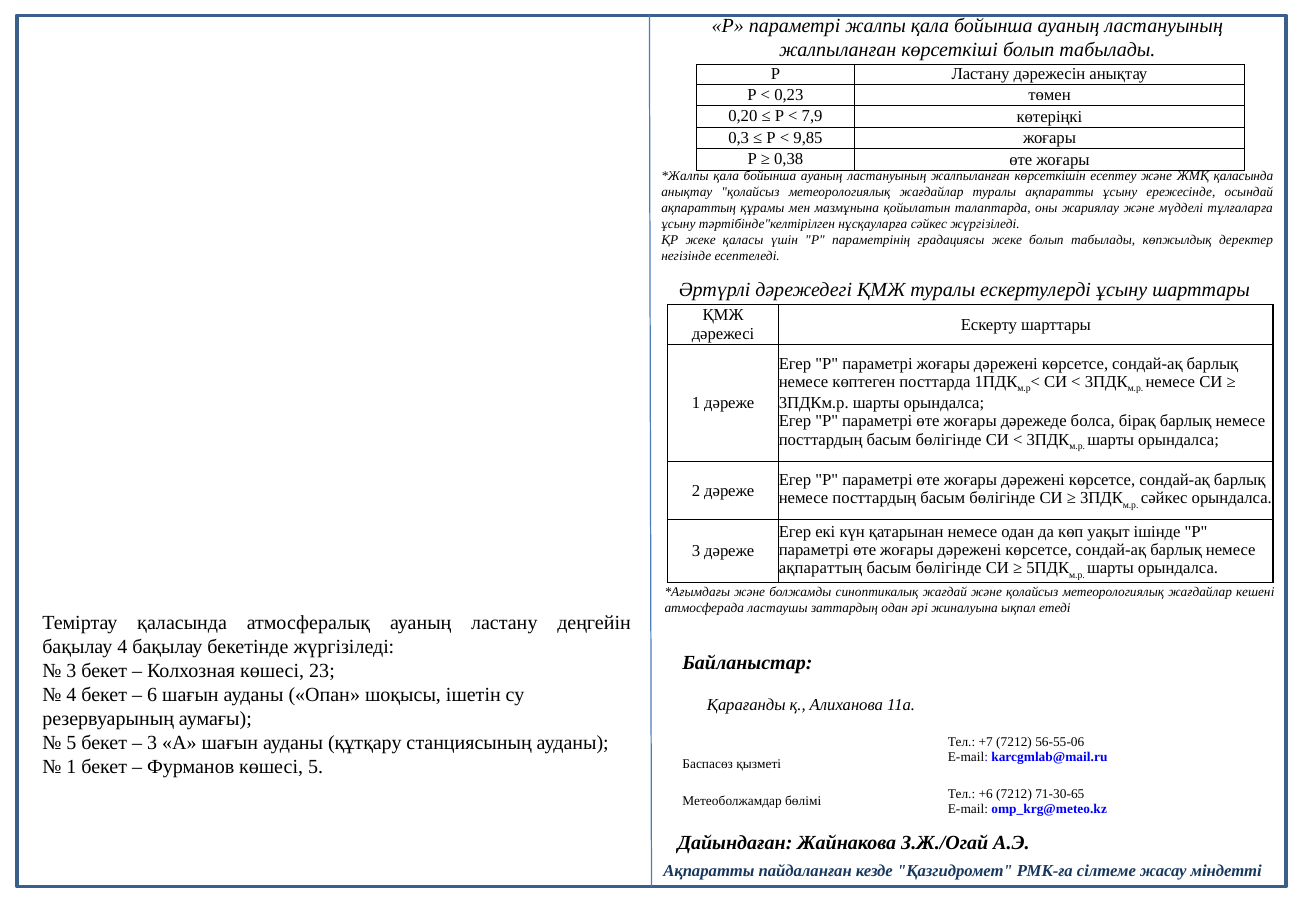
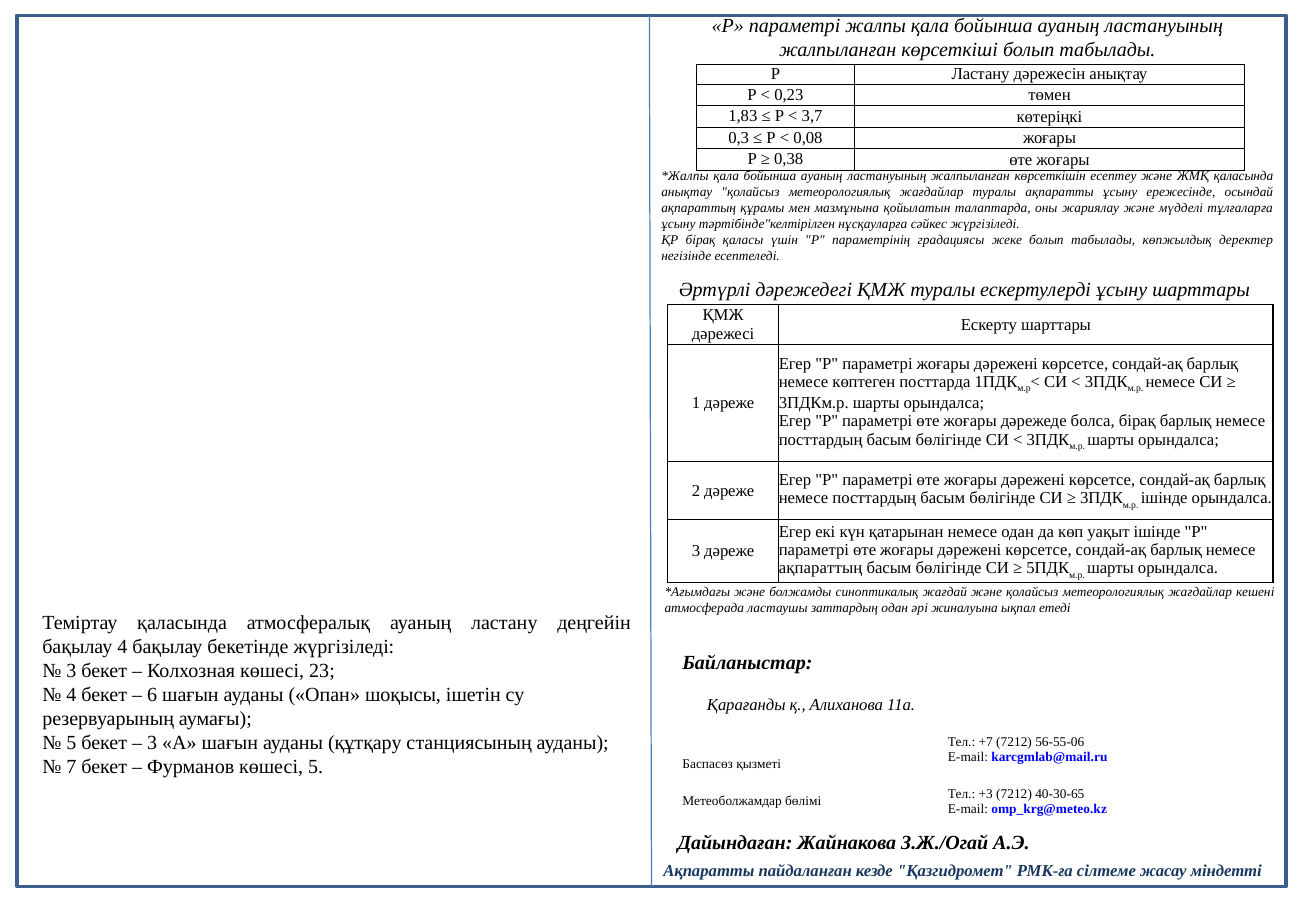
0,20: 0,20 -> 1,83 (743, 116)
7,9: 7,9 -> 3,7 (812, 116)
9,85: 9,85 -> 0,08 (808, 138)
ҚР жеке: жеке -> бірақ (701, 240)
сәйкес: сәйкес -> ішінде (1164, 499)
1: 1 -> 7 (71, 767)
+6: +6 -> +3 (986, 794)
71-30-65: 71-30-65 -> 40-30-65 (1060, 794)
